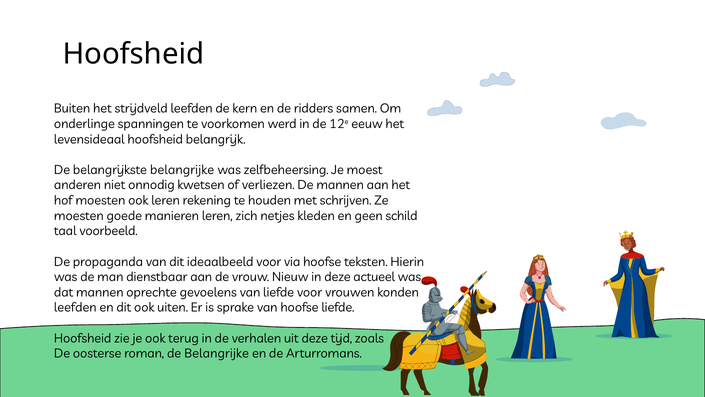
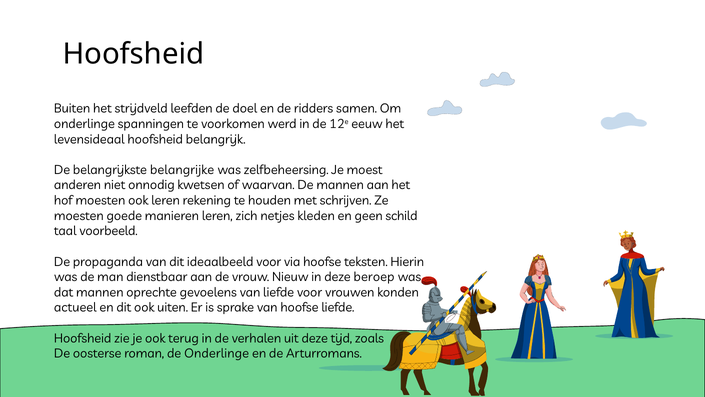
kern: kern -> doel (245, 109)
verliezen: verliezen -> waarvan (268, 185)
actueel: actueel -> beroep (374, 277)
leefden: leefden -> actueel (75, 307)
de Belangrijke: Belangrijke -> Onderlinge (217, 353)
